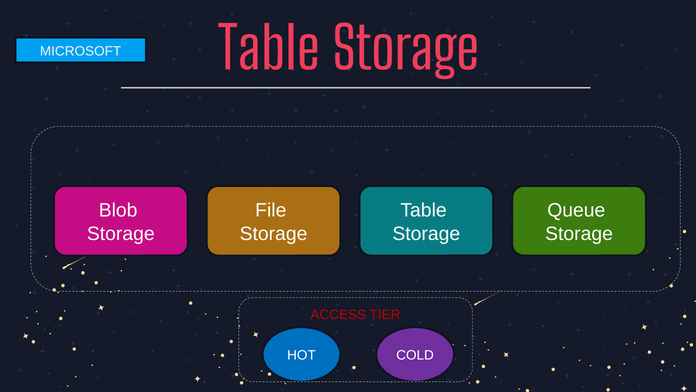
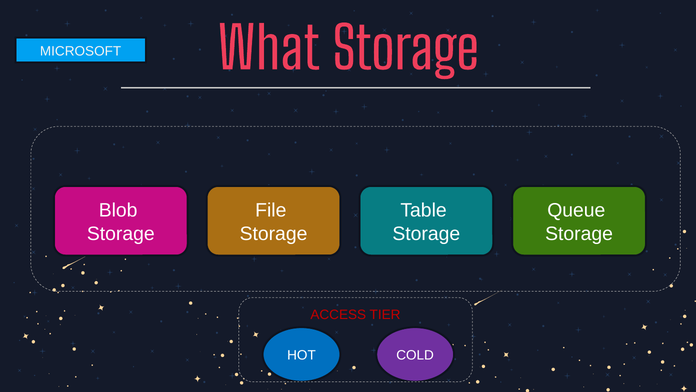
Table: Table -> What (269, 50)
